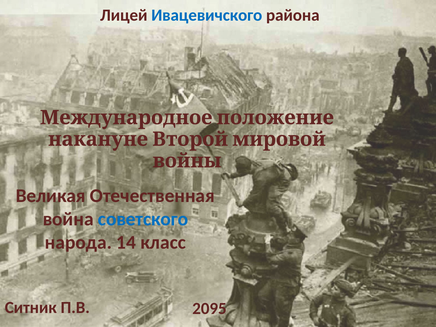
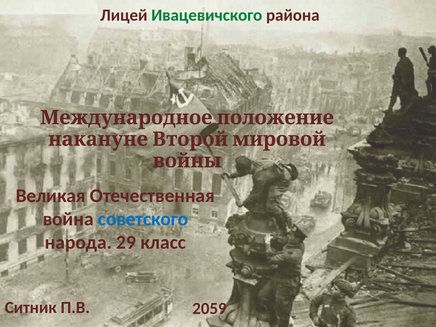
Ивацевичского colour: blue -> green (207, 15)
14: 14 -> 29 (126, 242)
2095: 2095 -> 2059 (209, 309)
